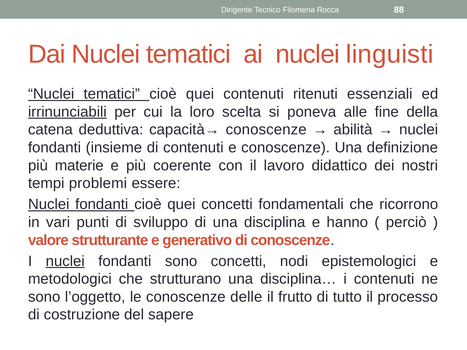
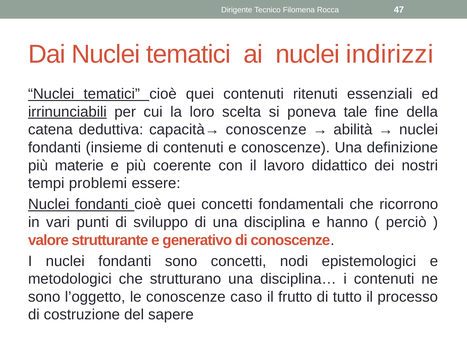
88: 88 -> 47 (399, 10)
linguisti: linguisti -> indirizzi (390, 54)
alle: alle -> tale (356, 112)
nuclei underline: present -> none (65, 261)
delle: delle -> caso (246, 297)
